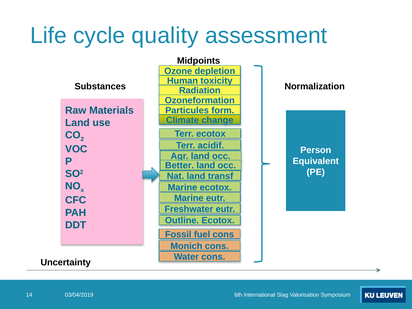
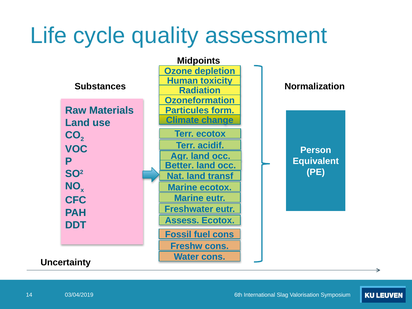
Outline: Outline -> Assess (182, 220)
Monich: Monich -> Freshw (186, 246)
